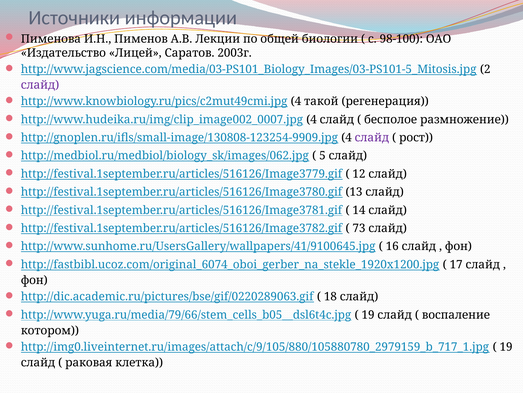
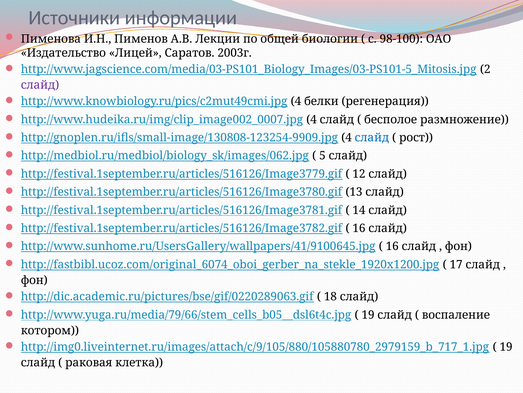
такой: такой -> белки (321, 101)
слайд colour: purple -> blue (372, 137)
73: 73 -> 16 (359, 228)
